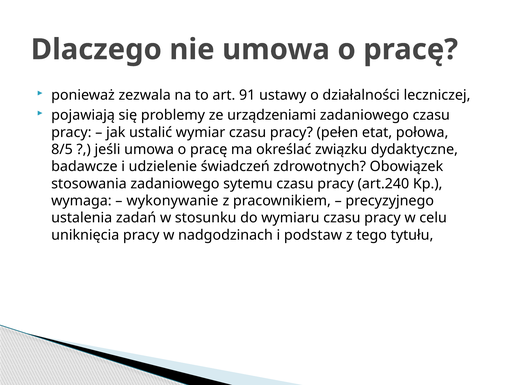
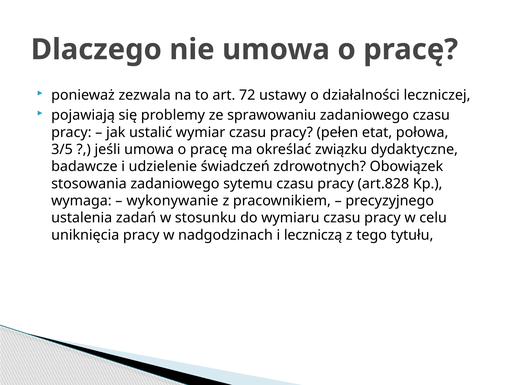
91: 91 -> 72 (247, 95)
urządzeniami: urządzeniami -> sprawowaniu (272, 115)
8/5: 8/5 -> 3/5 (62, 149)
art.240: art.240 -> art.828 (383, 184)
podstaw: podstaw -> leczniczą (313, 235)
